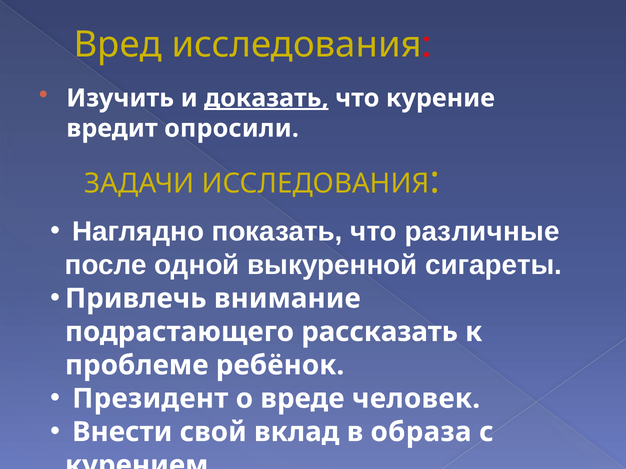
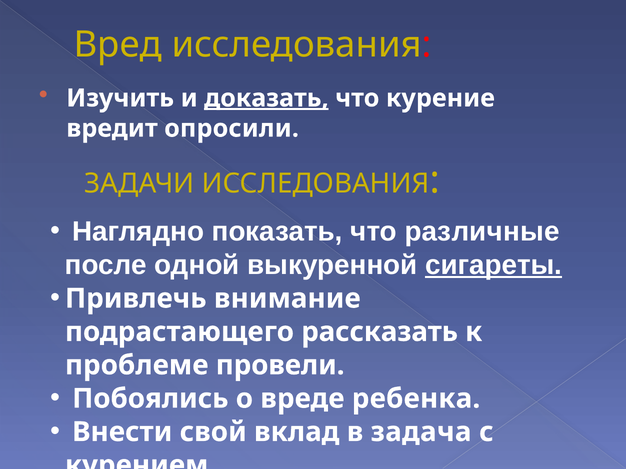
сигареты underline: none -> present (494, 265)
ребёнок: ребёнок -> провели (280, 366)
Президент: Президент -> Побоялись (150, 399)
человек: человек -> ребенка (416, 399)
образа: образа -> задача (421, 432)
